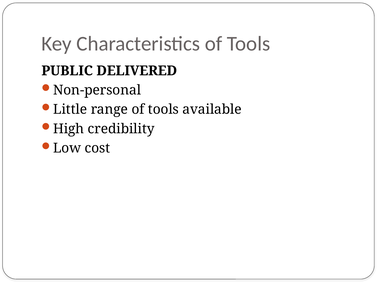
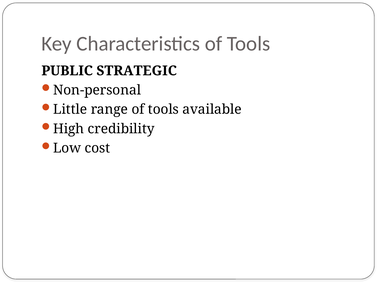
DELIVERED: DELIVERED -> STRATEGIC (137, 71)
